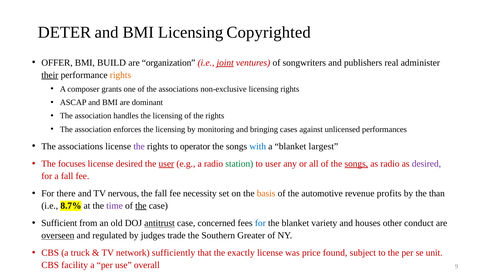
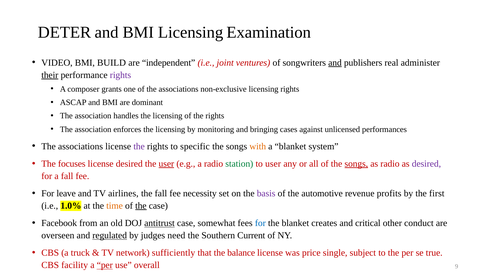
Copyrighted: Copyrighted -> Examination (269, 32)
OFFER: OFFER -> VIDEO (57, 63)
organization: organization -> independent (169, 63)
joint underline: present -> none (225, 63)
and underline: none -> present (335, 63)
rights colour: orange -> purple (120, 75)
operator: operator -> specific (195, 146)
with colour: blue -> orange (258, 146)
largest: largest -> system (323, 146)
there: there -> leave (66, 193)
nervous: nervous -> airlines (123, 193)
basis colour: orange -> purple (266, 193)
than: than -> first (437, 193)
8.7%: 8.7% -> 1.0% (71, 206)
time colour: purple -> orange (115, 206)
Sufficient: Sufficient -> Facebook (59, 223)
concerned: concerned -> somewhat (216, 223)
variety: variety -> creates (324, 223)
houses: houses -> critical (368, 223)
overseen underline: present -> none (58, 235)
regulated underline: none -> present (110, 235)
trade: trade -> need (176, 235)
Greater: Greater -> Current (251, 235)
exactly: exactly -> balance (241, 253)
found: found -> single (335, 253)
unit: unit -> true (434, 253)
per underline: none -> present (105, 265)
